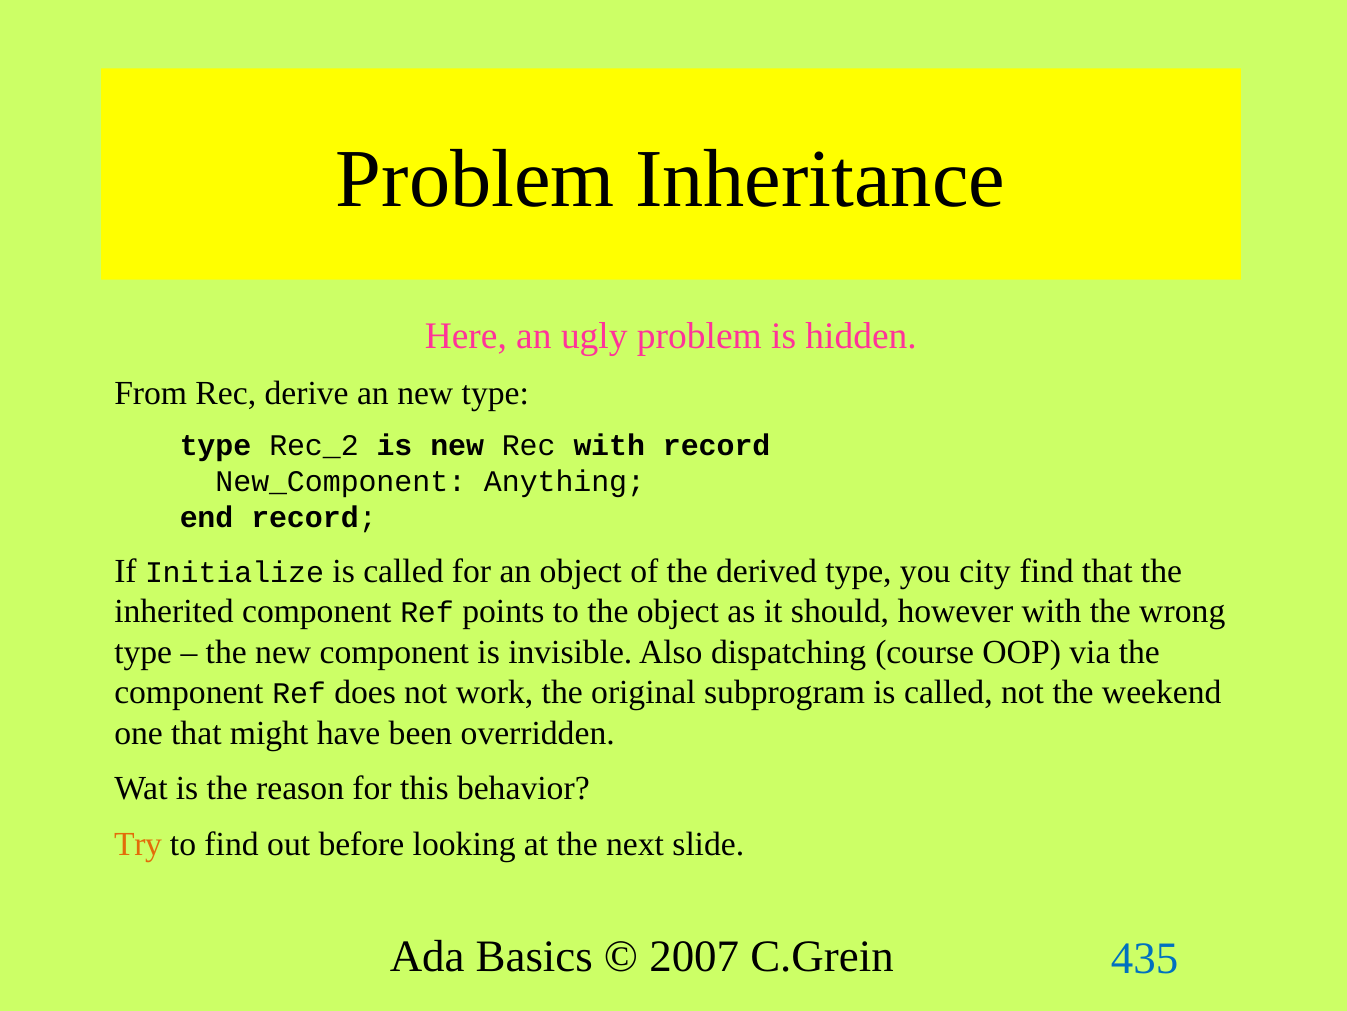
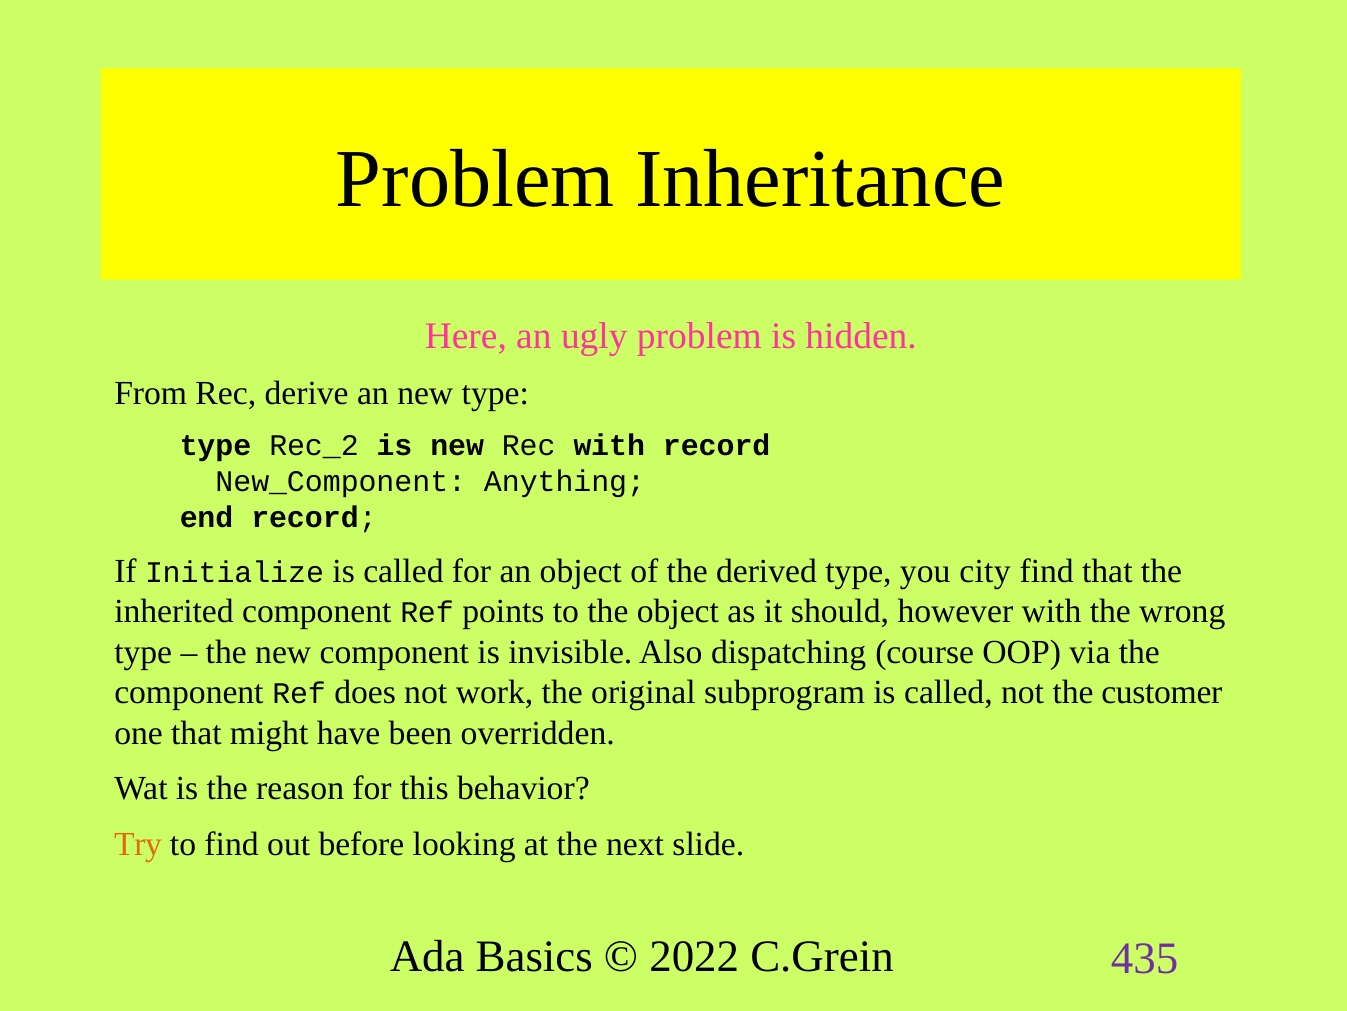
weekend: weekend -> customer (1162, 692)
2007: 2007 -> 2022 (694, 956)
435 colour: blue -> purple (1145, 957)
